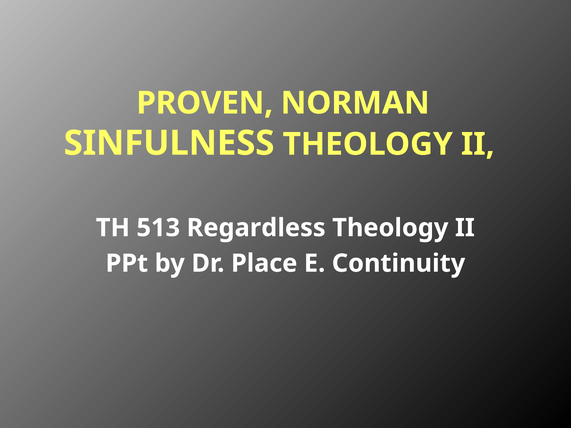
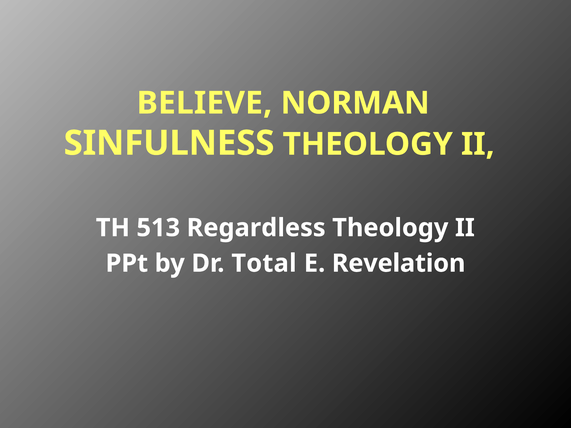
PROVEN: PROVEN -> BELIEVE (204, 103)
Place: Place -> Total (264, 263)
Continuity: Continuity -> Revelation (399, 263)
